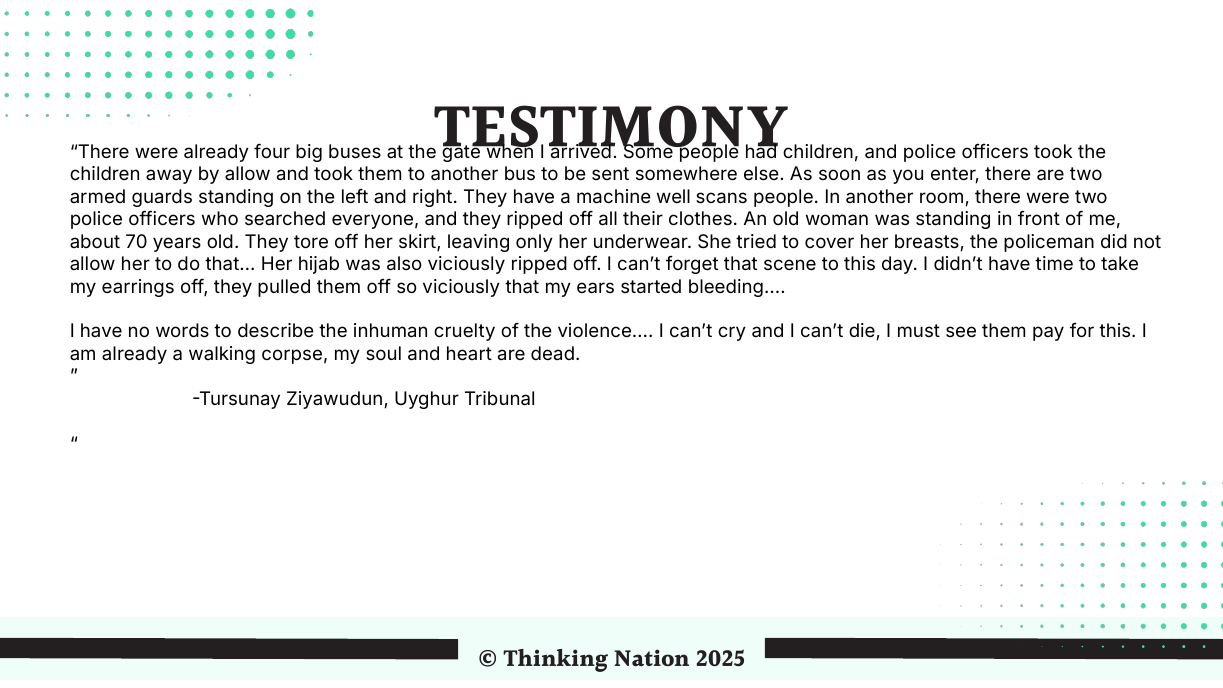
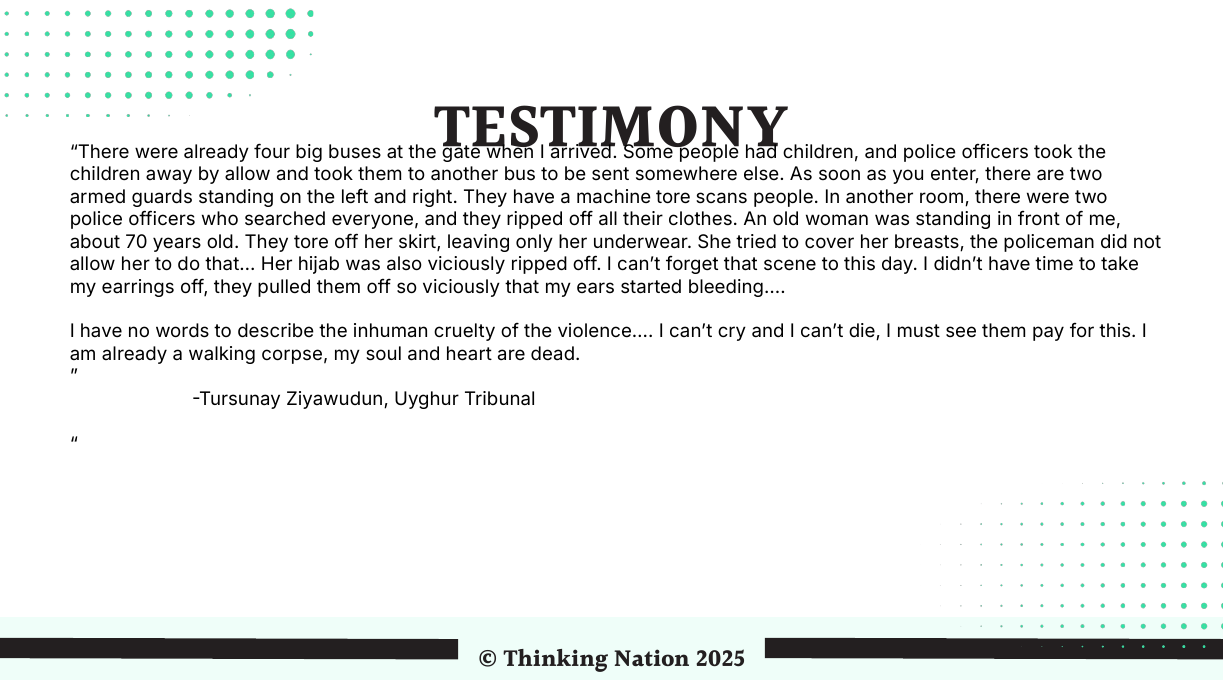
machine well: well -> tore (674, 197)
